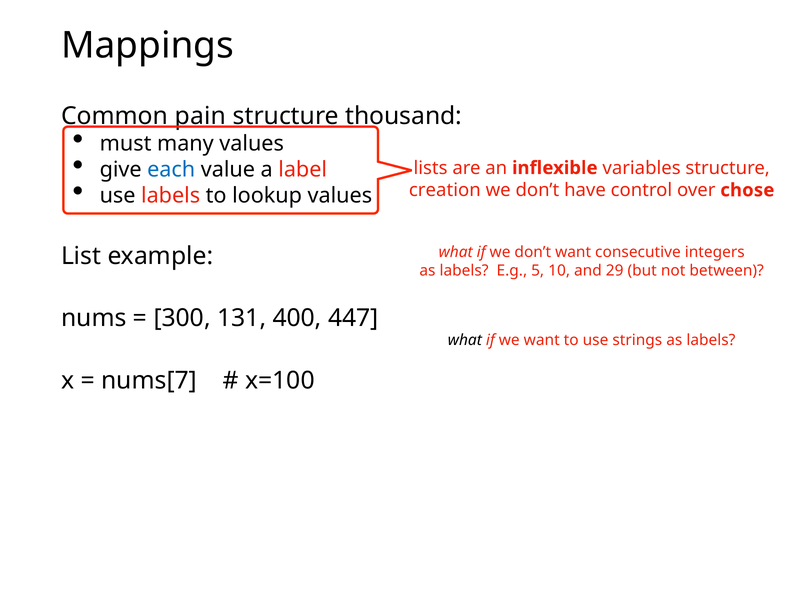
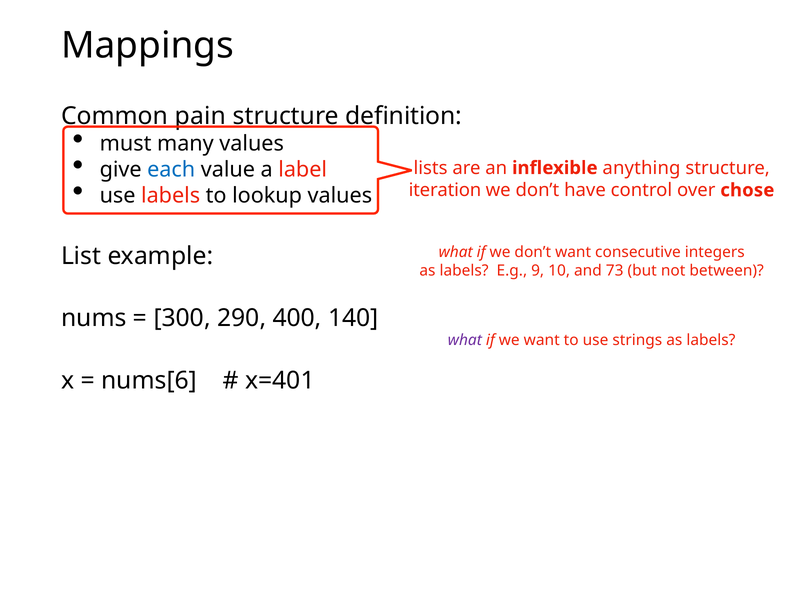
thousand: thousand -> definition (404, 116)
variables: variables -> anything (642, 168)
creation: creation -> iteration (445, 190)
5: 5 -> 9 (538, 271)
29: 29 -> 73 (615, 271)
131: 131 -> 290 (242, 318)
447: 447 -> 140 (353, 318)
what colour: black -> purple (465, 340)
nums[7: nums[7 -> nums[6 (149, 381)
x=100: x=100 -> x=401 (280, 381)
